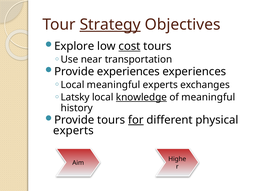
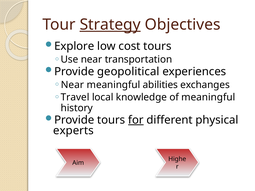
cost underline: present -> none (129, 46)
Provide experiences: experiences -> geopolitical (128, 72)
Local: Local -> Near (72, 85)
meaningful experts: experts -> abilities (160, 85)
Latsky: Latsky -> Travel (75, 97)
knowledge underline: present -> none (141, 97)
